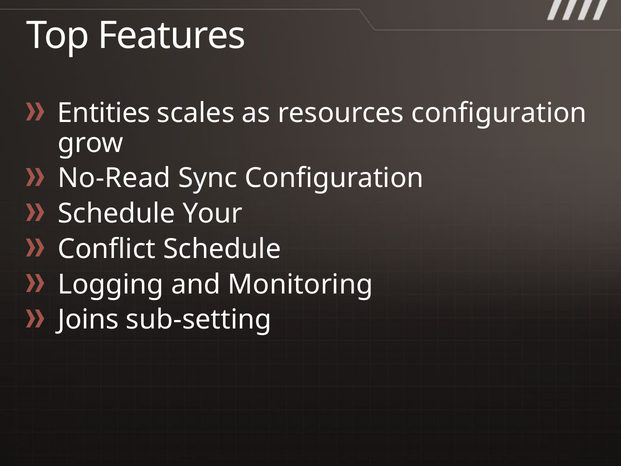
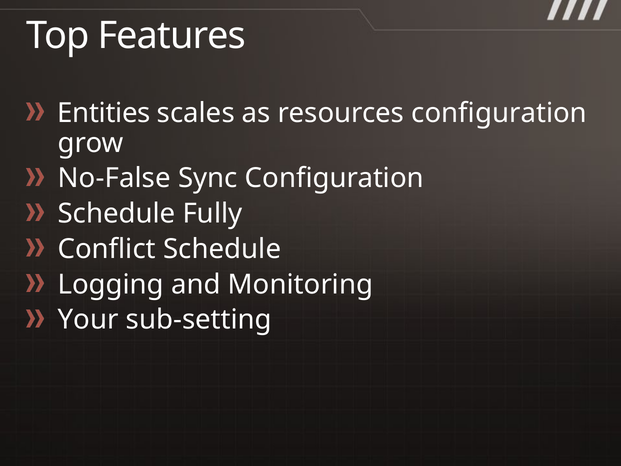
No-Read: No-Read -> No-False (114, 178)
Your: Your -> Fully (212, 214)
Joins: Joins -> Your (88, 320)
